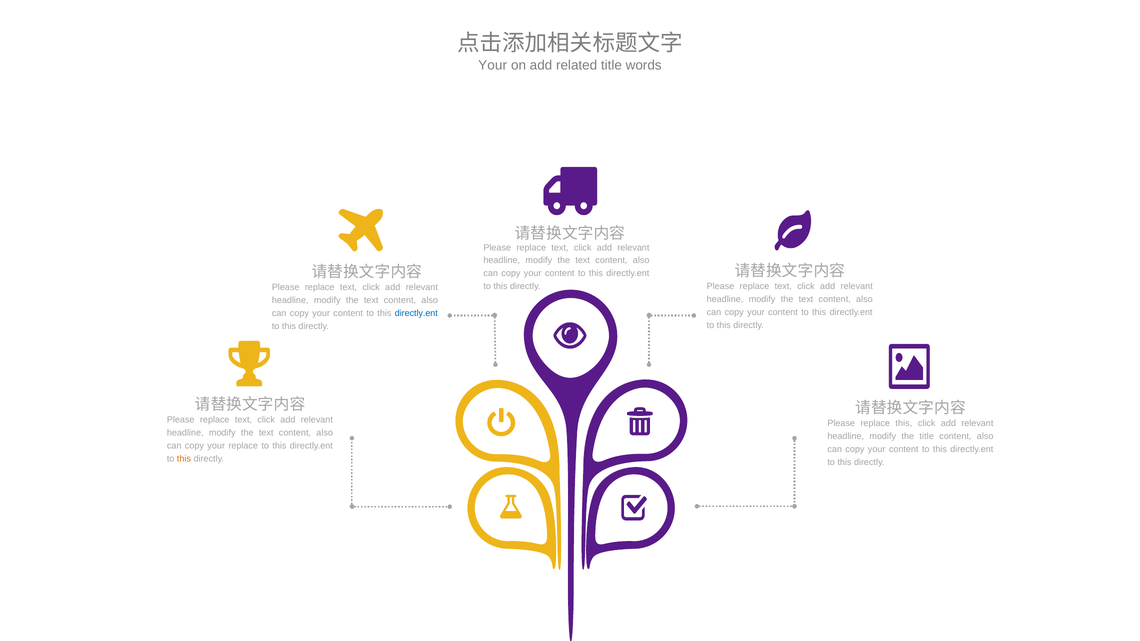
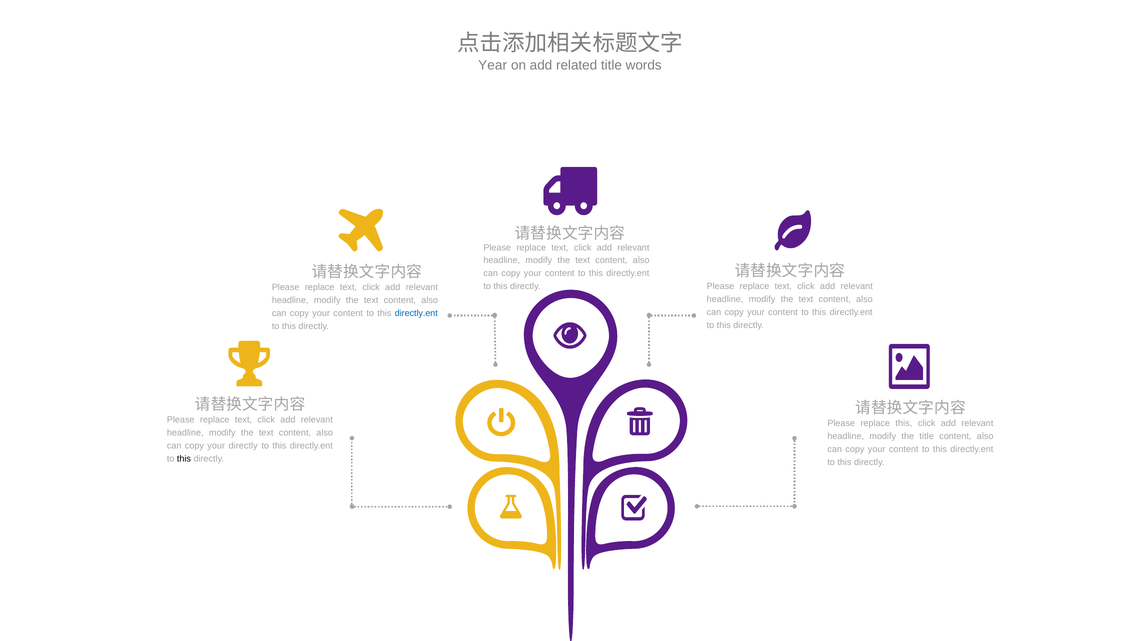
Your: Your -> Year (493, 65)
your replace: replace -> directly (243, 446)
this colour: orange -> black (184, 459)
